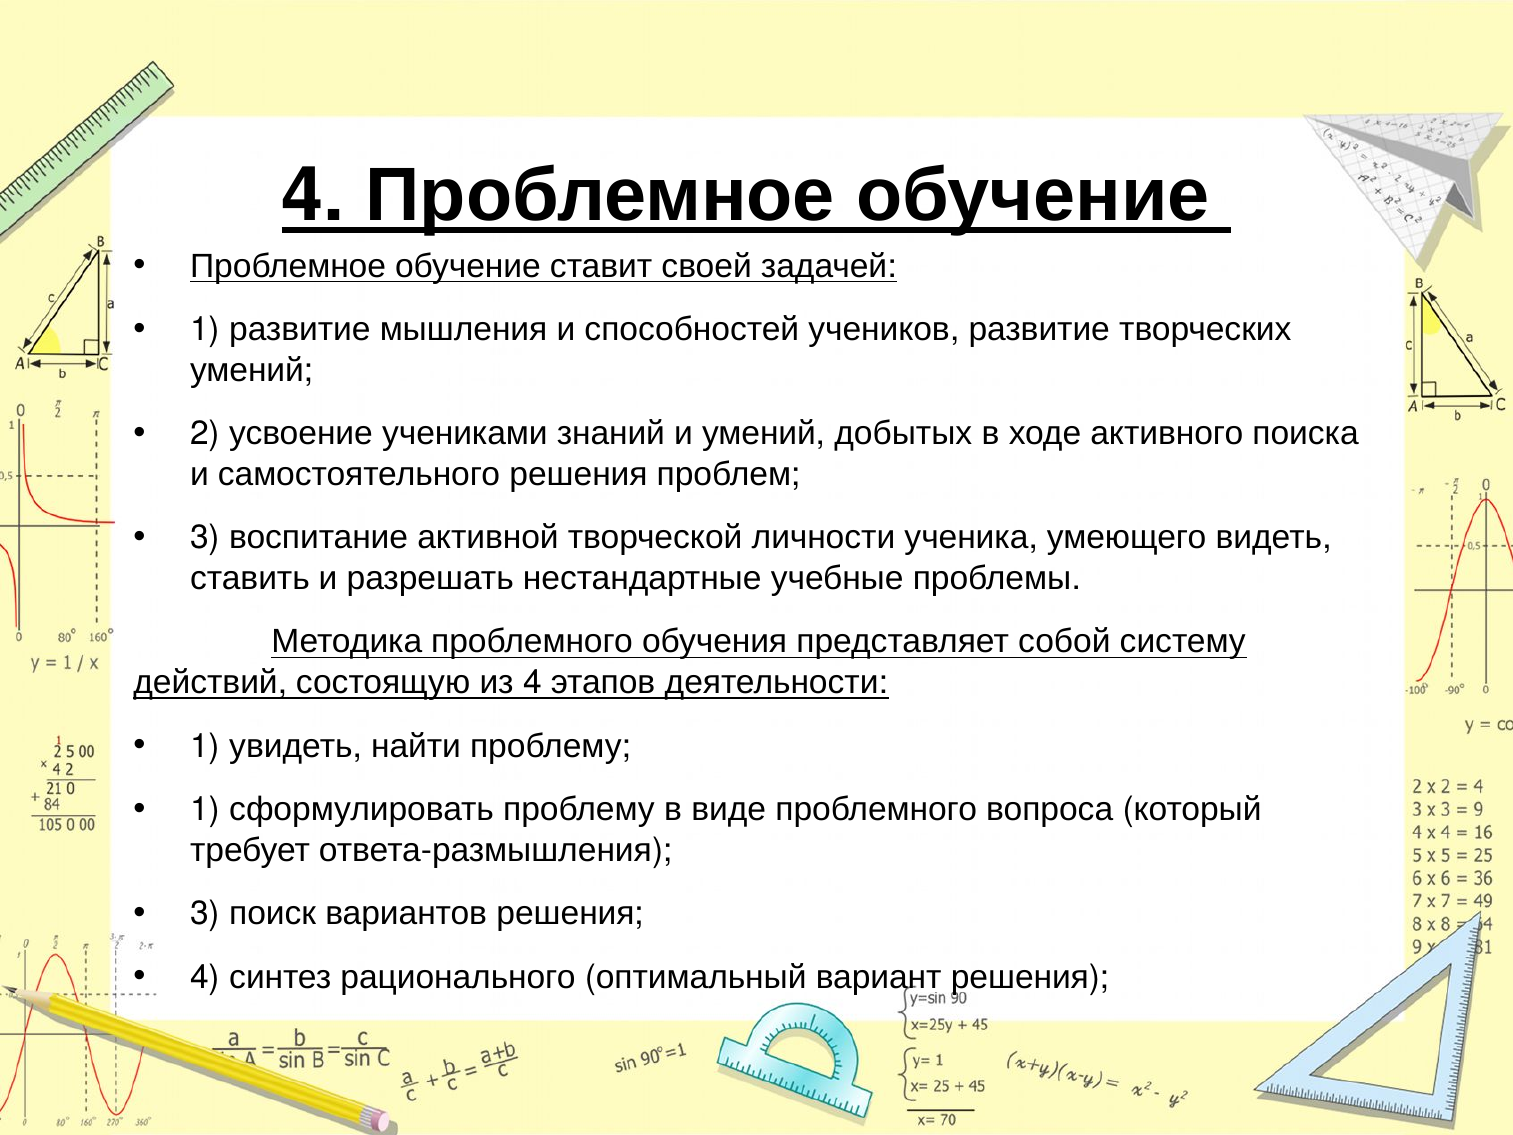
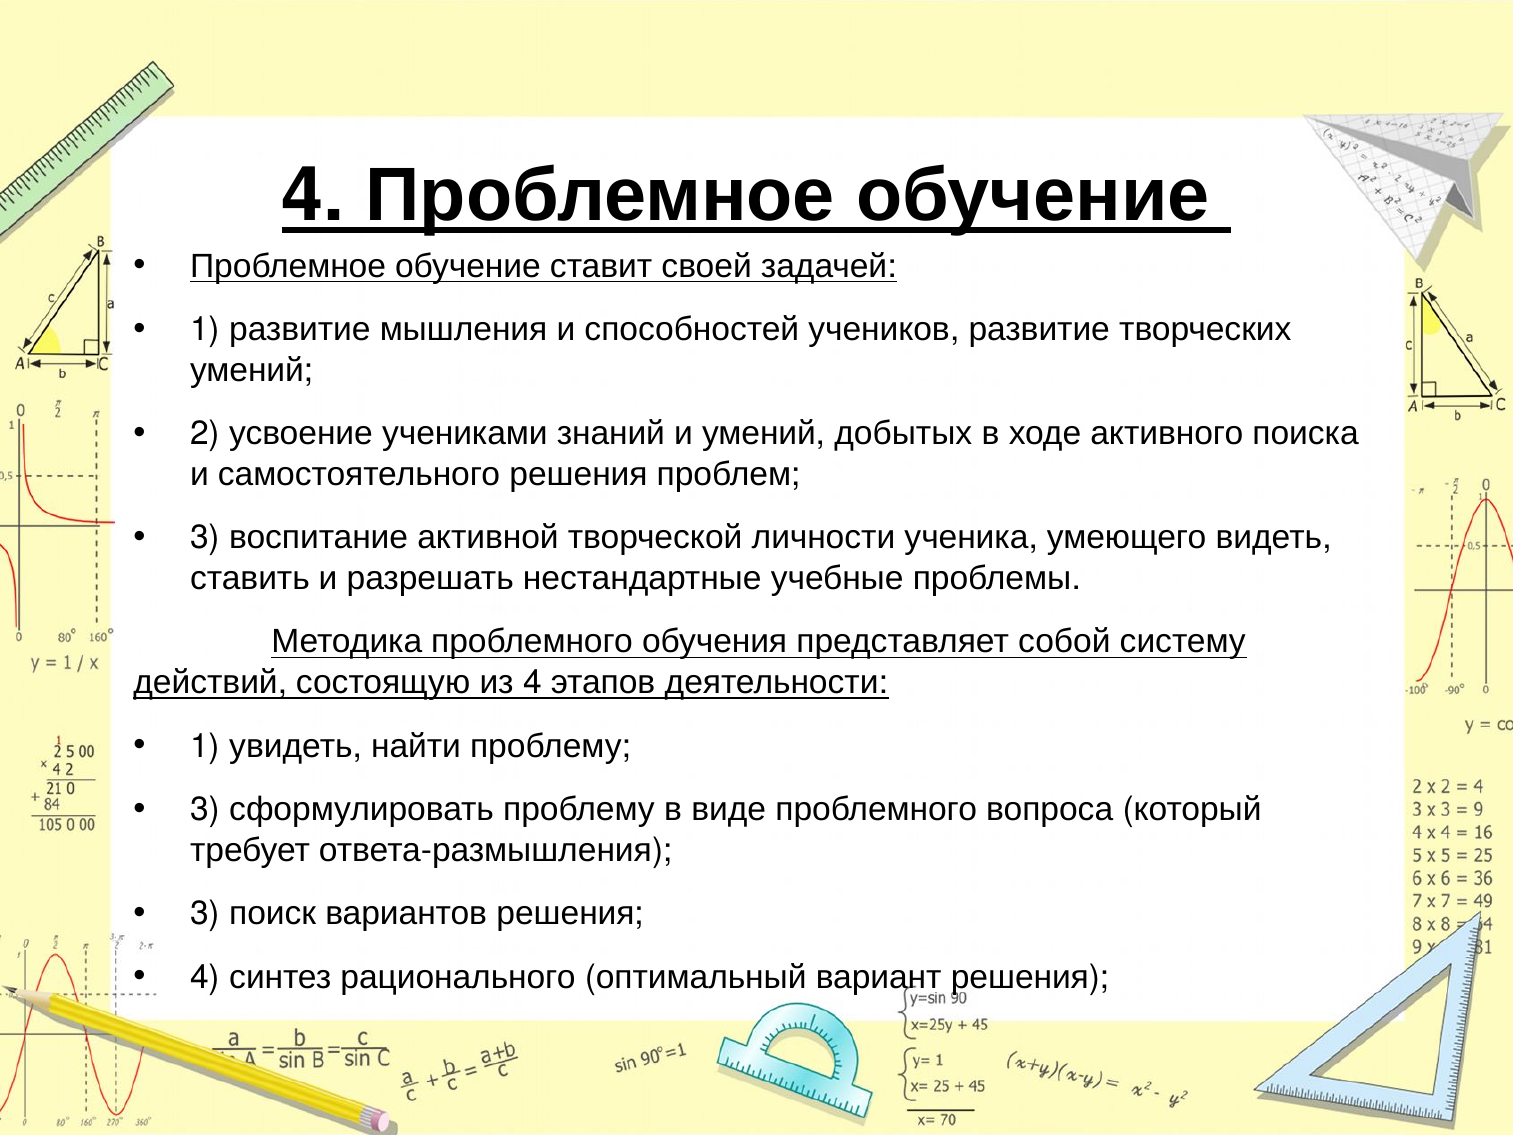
1: 1 -> 3 (205, 809)
